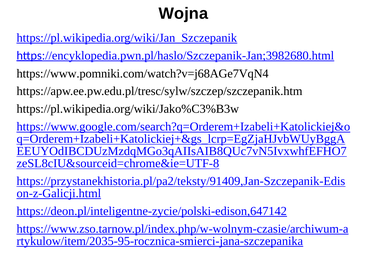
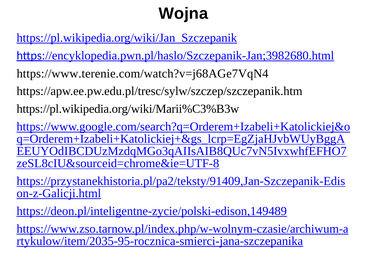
https://www.pomniki.com/watch?v=j68AGe7VqN4: https://www.pomniki.com/watch?v=j68AGe7VqN4 -> https://www.terenie.com/watch?v=j68AGe7VqN4 (143, 74)
https://pl.wikipedia.org/wiki/Jako%C3%B3w: https://pl.wikipedia.org/wiki/Jako%C3%B3w -> https://pl.wikipedia.org/wiki/Marii%C3%B3w (128, 109)
https://deon.pl/inteligentne-zycie/polski-edison,647142: https://deon.pl/inteligentne-zycie/polski-edison,647142 -> https://deon.pl/inteligentne-zycie/polski-edison,149489 (152, 211)
